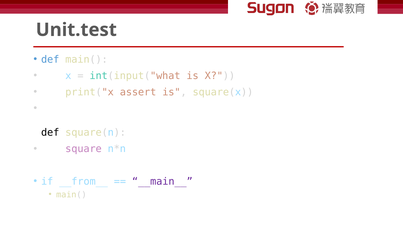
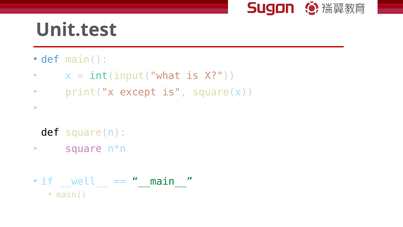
assert: assert -> except (138, 92)
__from__: __from__ -> __well__ (84, 181)
__main__ colour: purple -> green (162, 181)
